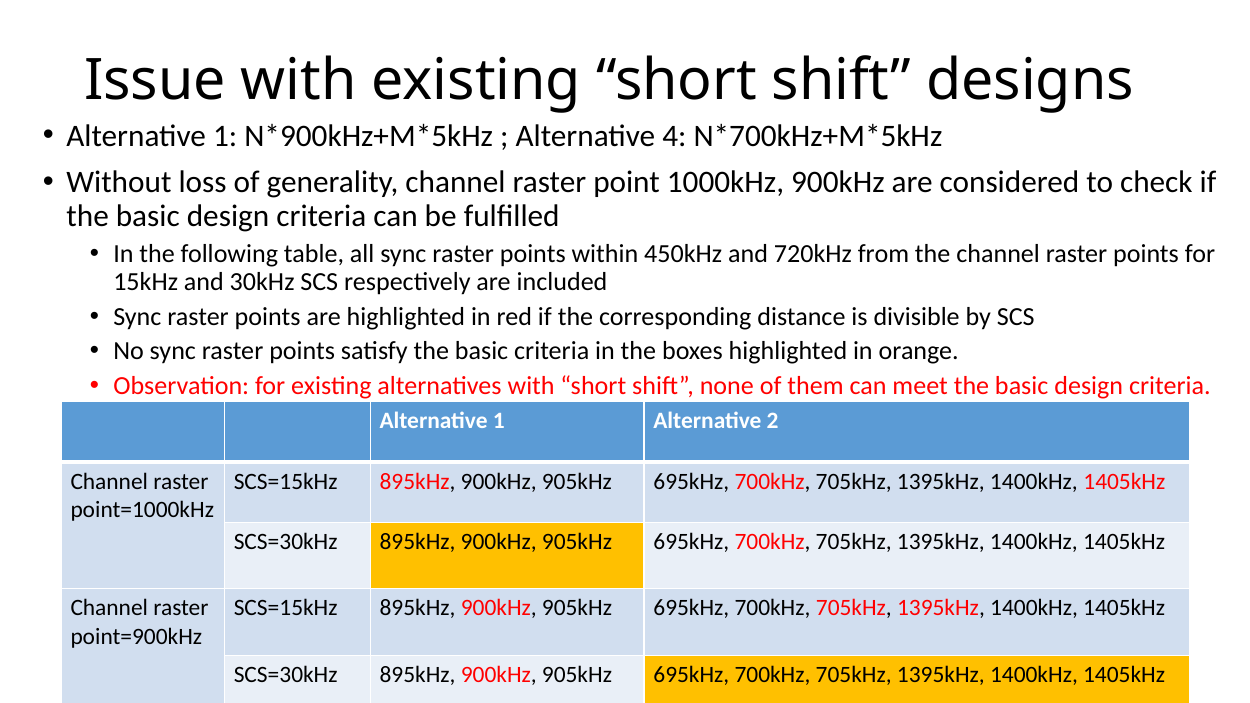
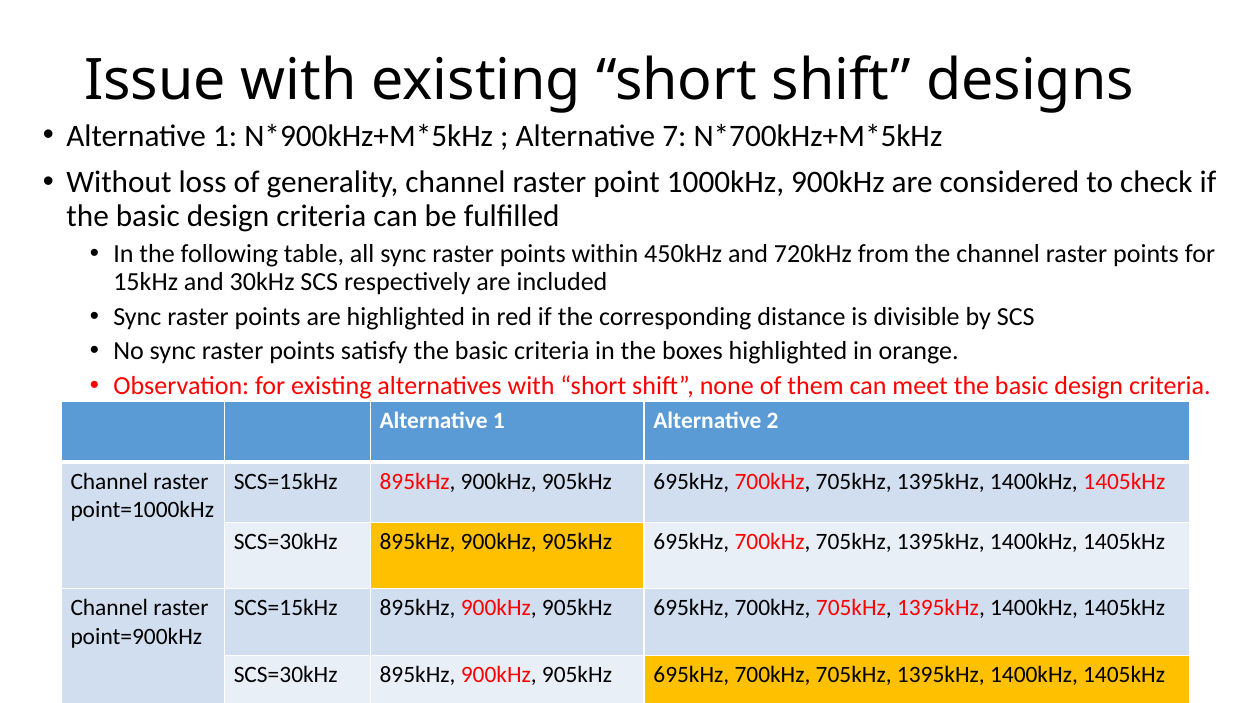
4: 4 -> 7 (674, 136)
